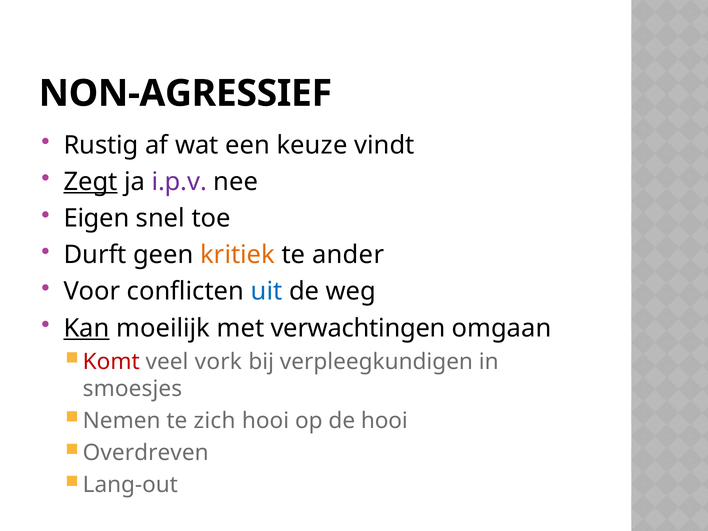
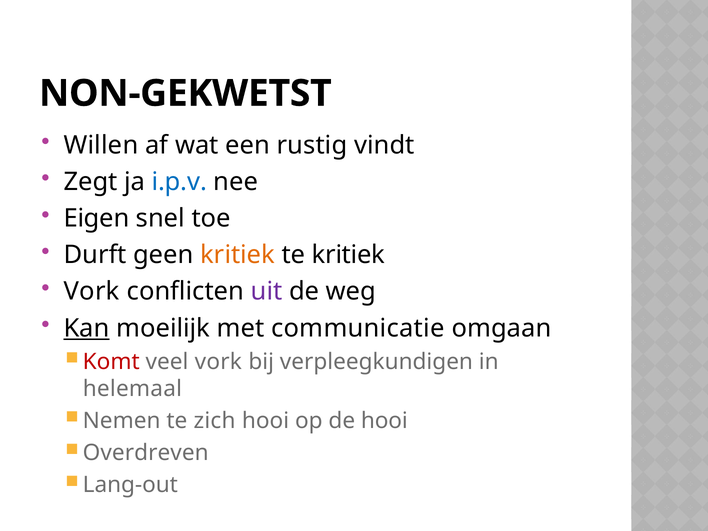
NON-AGRESSIEF: NON-AGRESSIEF -> NON-GEKWETST (185, 93)
Rustig: Rustig -> Willen (101, 145)
keuze: keuze -> rustig (312, 145)
Zegt underline: present -> none (91, 182)
i.p.v colour: purple -> blue (179, 182)
te ander: ander -> kritiek (349, 255)
Voor: Voor -> Vork (92, 292)
uit colour: blue -> purple (267, 292)
verwachtingen: verwachtingen -> communicatie (358, 328)
smoesjes: smoesjes -> helemaal (132, 389)
